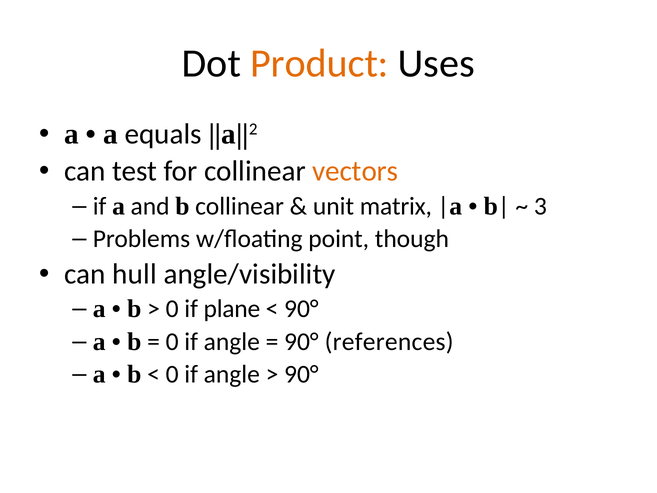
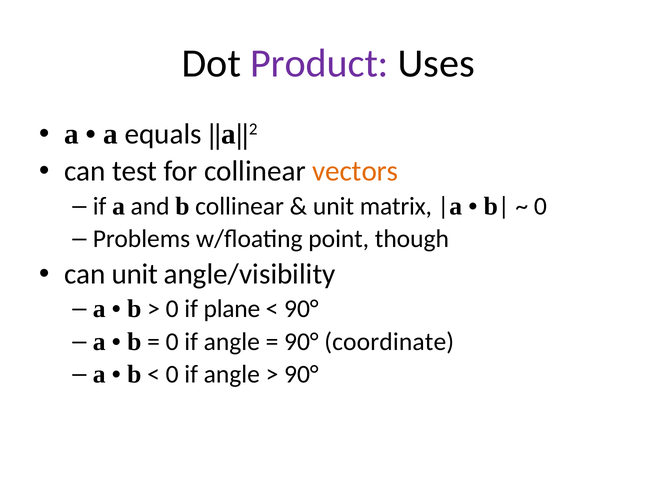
Product colour: orange -> purple (319, 64)
3: 3 -> 0 (540, 206)
can hull: hull -> unit (135, 274)
references: references -> coordinate (389, 342)
